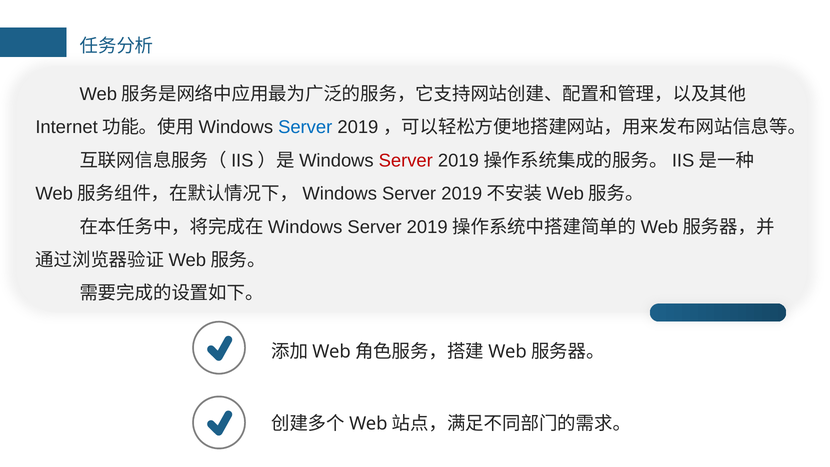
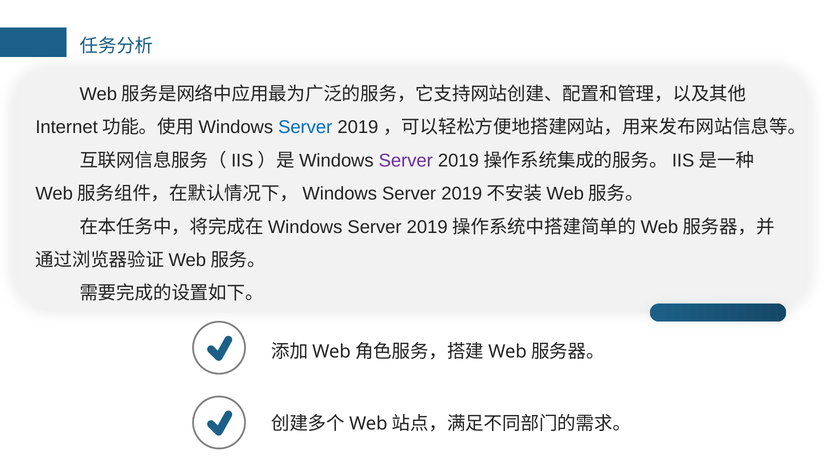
Server colour: red -> purple (406, 161)
